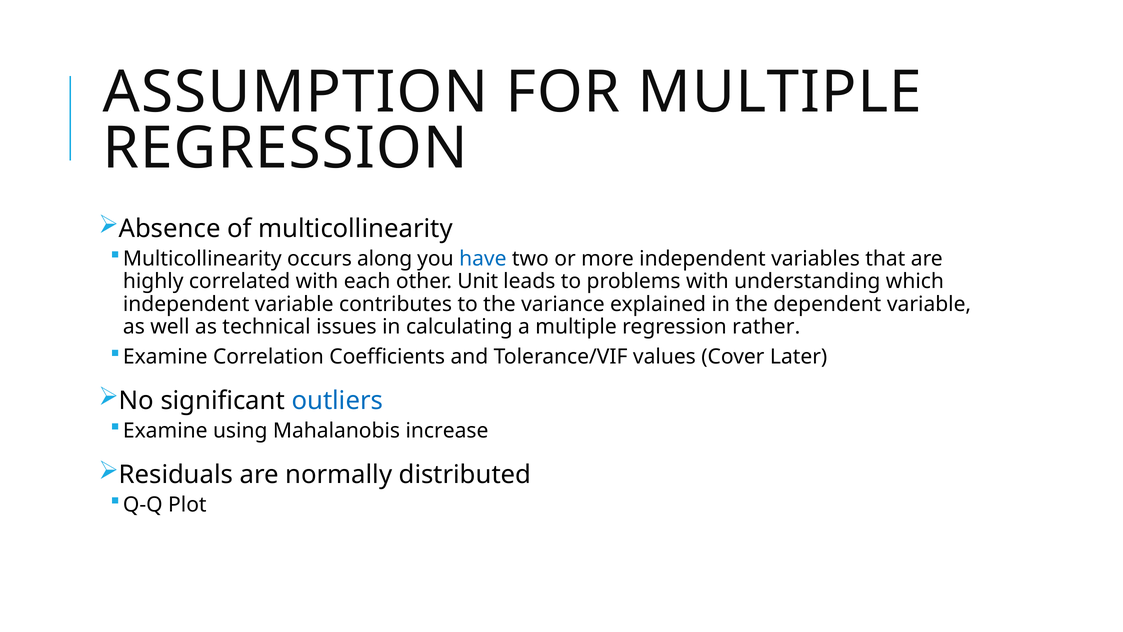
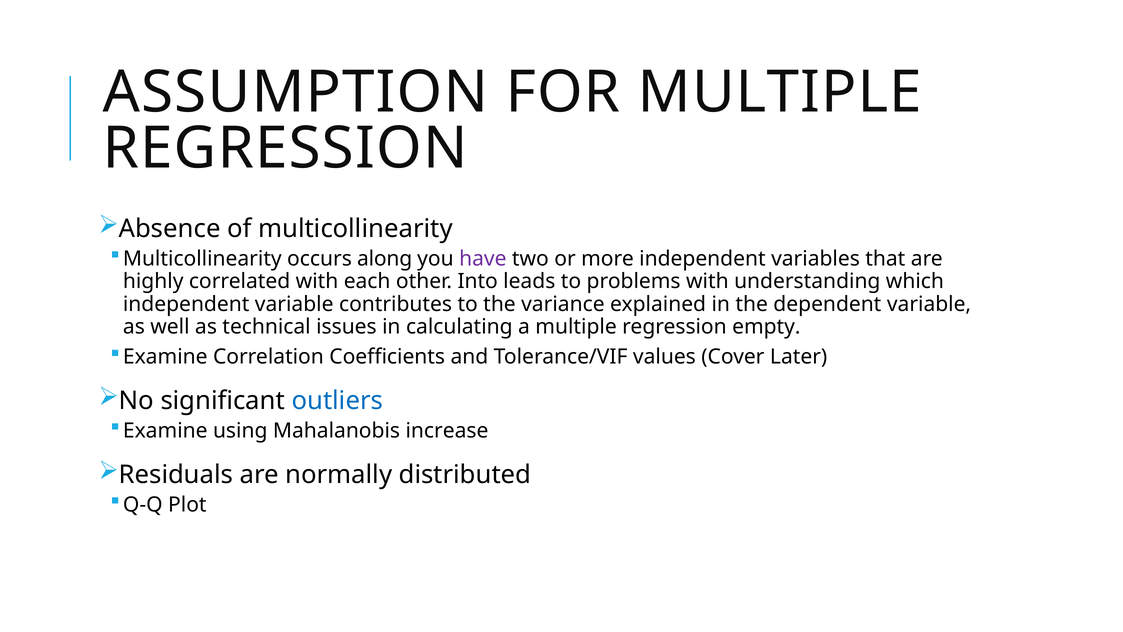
have colour: blue -> purple (483, 258)
Unit: Unit -> Into (478, 281)
rather: rather -> empty (766, 327)
